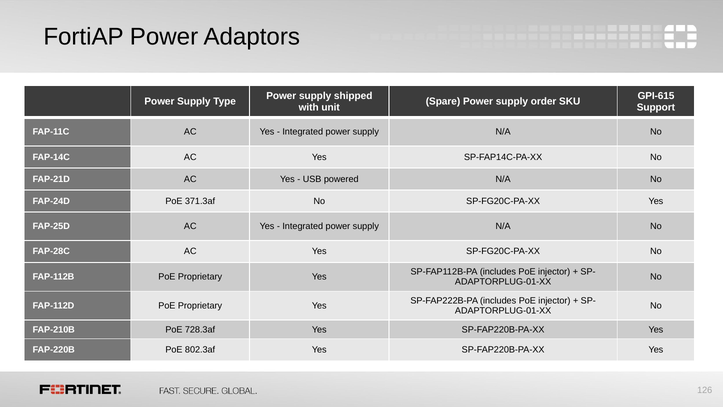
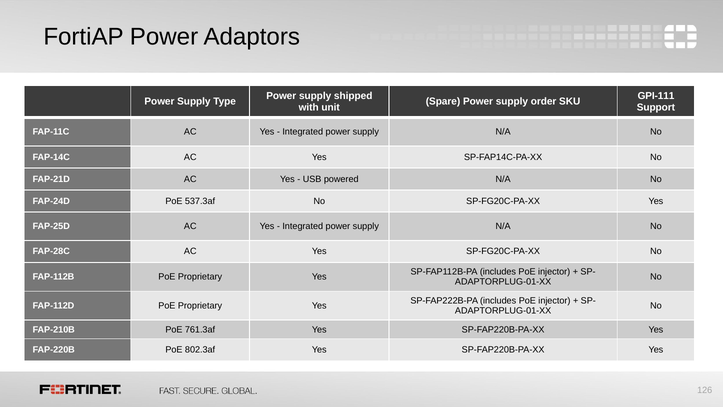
GPI-615: GPI-615 -> GPI-111 (656, 96)
371.3af: 371.3af -> 537.3af (200, 201)
728.3af: 728.3af -> 761.3af (200, 329)
